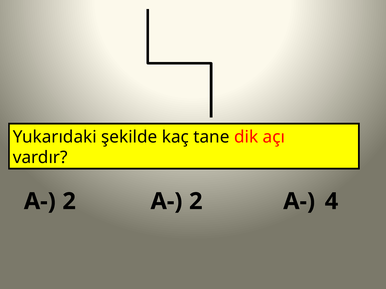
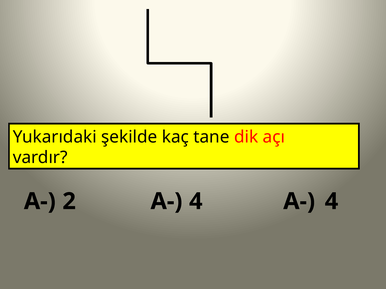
2 2: 2 -> 4 (196, 202)
